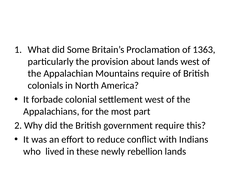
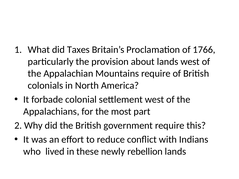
Some: Some -> Taxes (78, 50)
1363: 1363 -> 1766 (204, 50)
